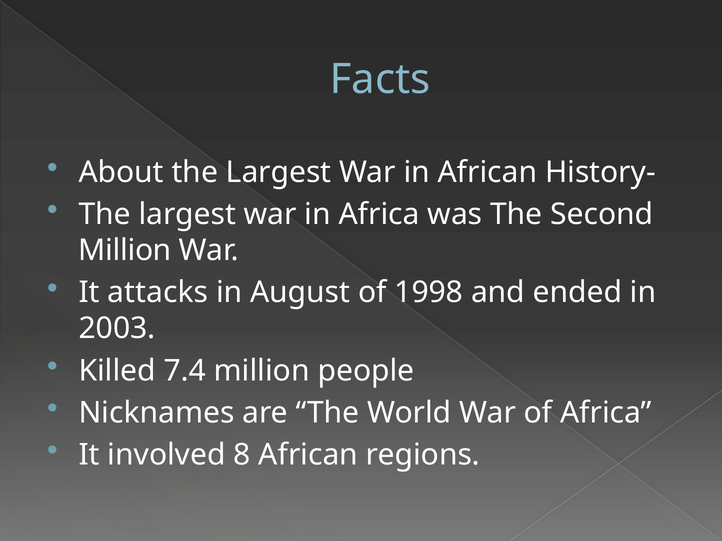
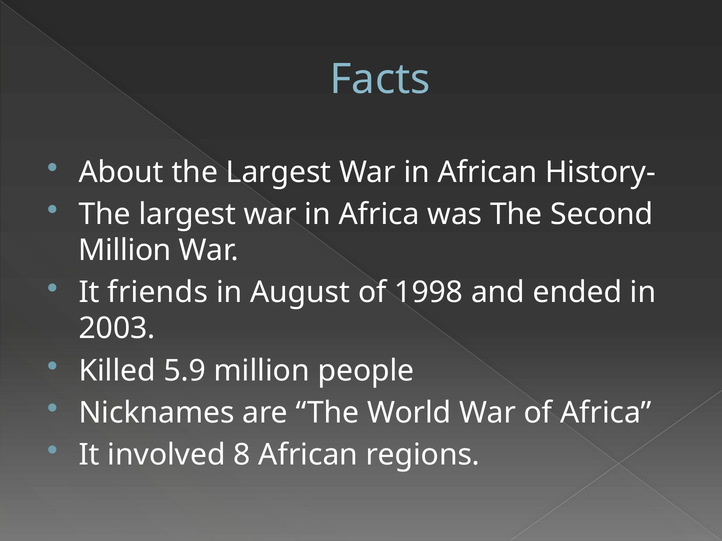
attacks: attacks -> friends (158, 293)
7.4: 7.4 -> 5.9 (185, 371)
